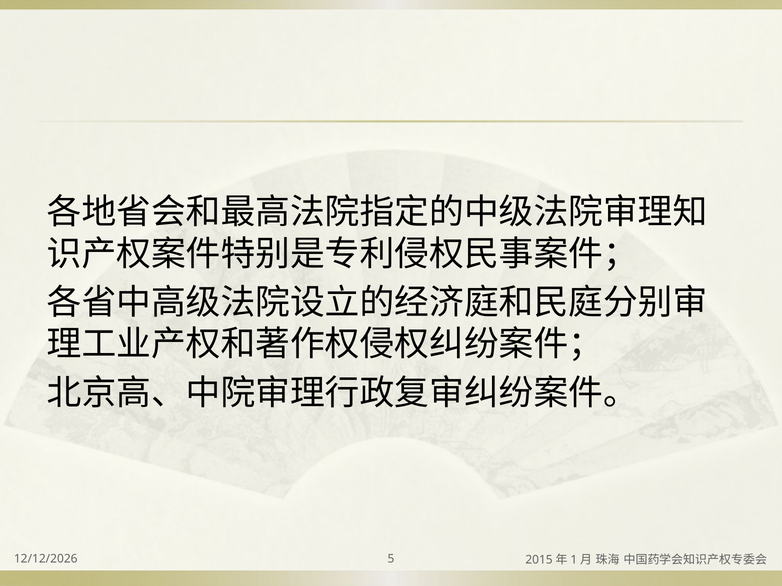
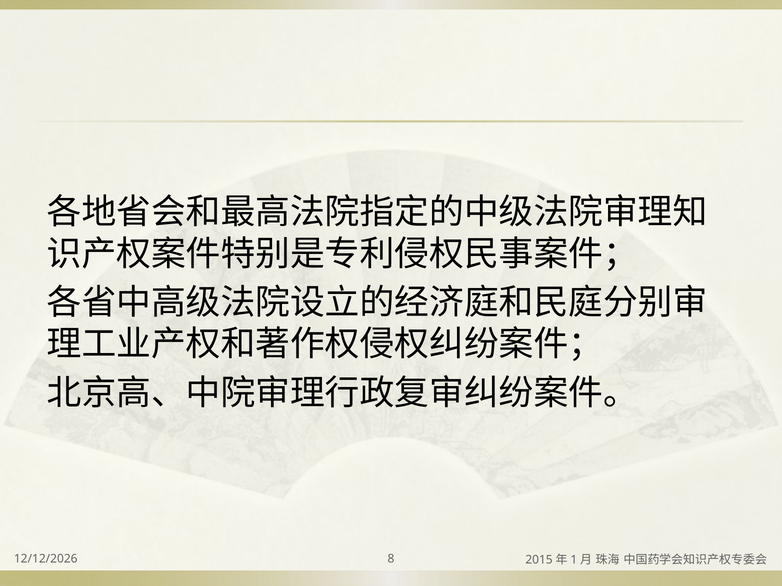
5: 5 -> 8 (391, 559)
